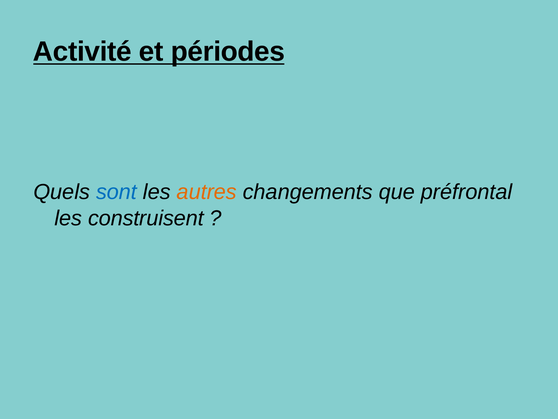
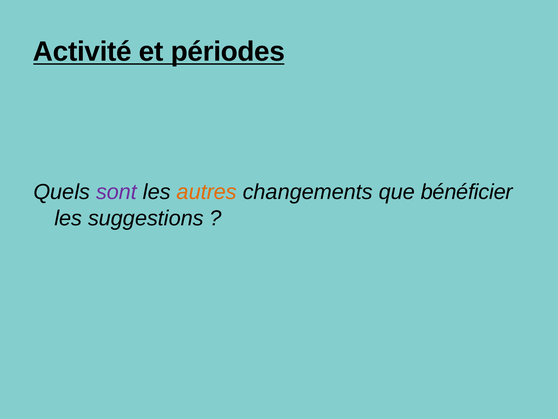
sont colour: blue -> purple (116, 192)
préfrontal: préfrontal -> bénéficier (467, 192)
construisent: construisent -> suggestions (146, 218)
